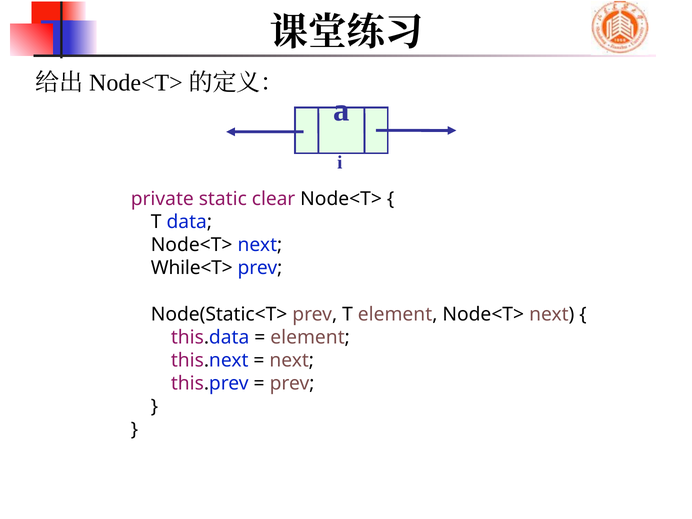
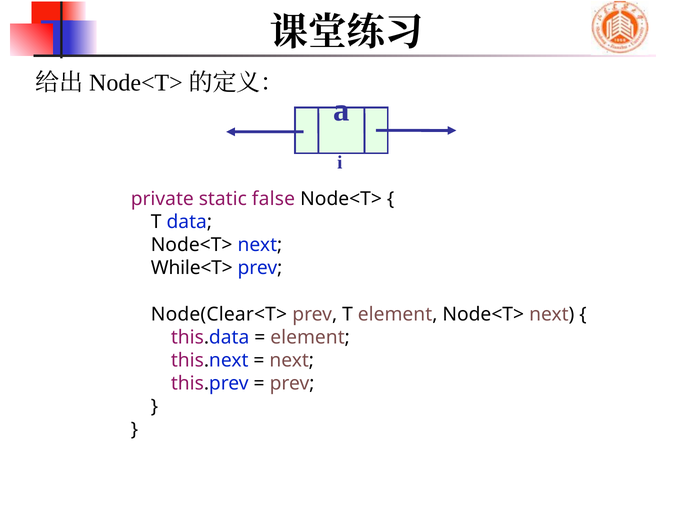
clear: clear -> false (273, 199)
Node(Static<T>: Node(Static<T> -> Node(Clear<T> (219, 314)
